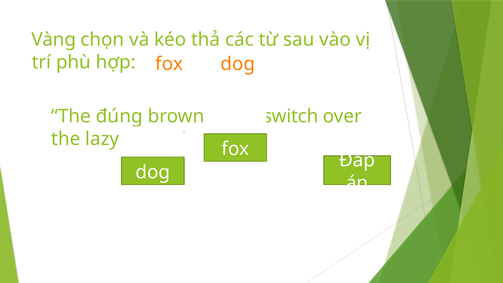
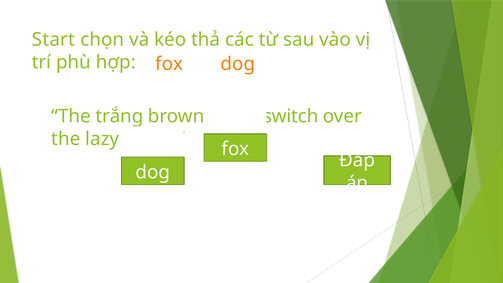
Vàng: Vàng -> Start (54, 40)
đúng: đúng -> trắng (119, 116)
